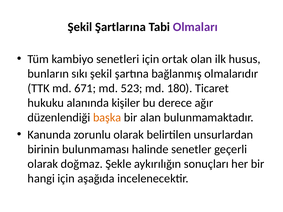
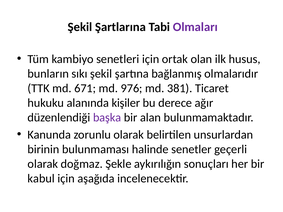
523: 523 -> 976 (132, 88)
180: 180 -> 381 (180, 88)
başka colour: orange -> purple (107, 118)
hangi: hangi -> kabul (41, 179)
